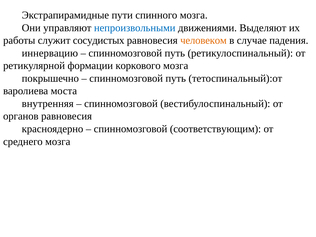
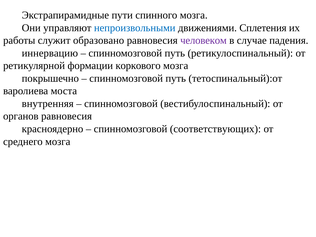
Выделяют: Выделяют -> Сплетения (263, 28)
сосудистых: сосудистых -> образовано (99, 40)
человеком colour: orange -> purple (203, 40)
соответствующим: соответствующим -> соответствующих (215, 129)
